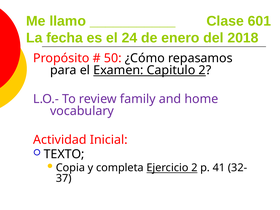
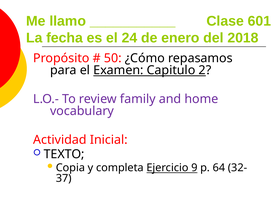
Ejercicio 2: 2 -> 9 (194, 168)
41: 41 -> 64 (219, 168)
